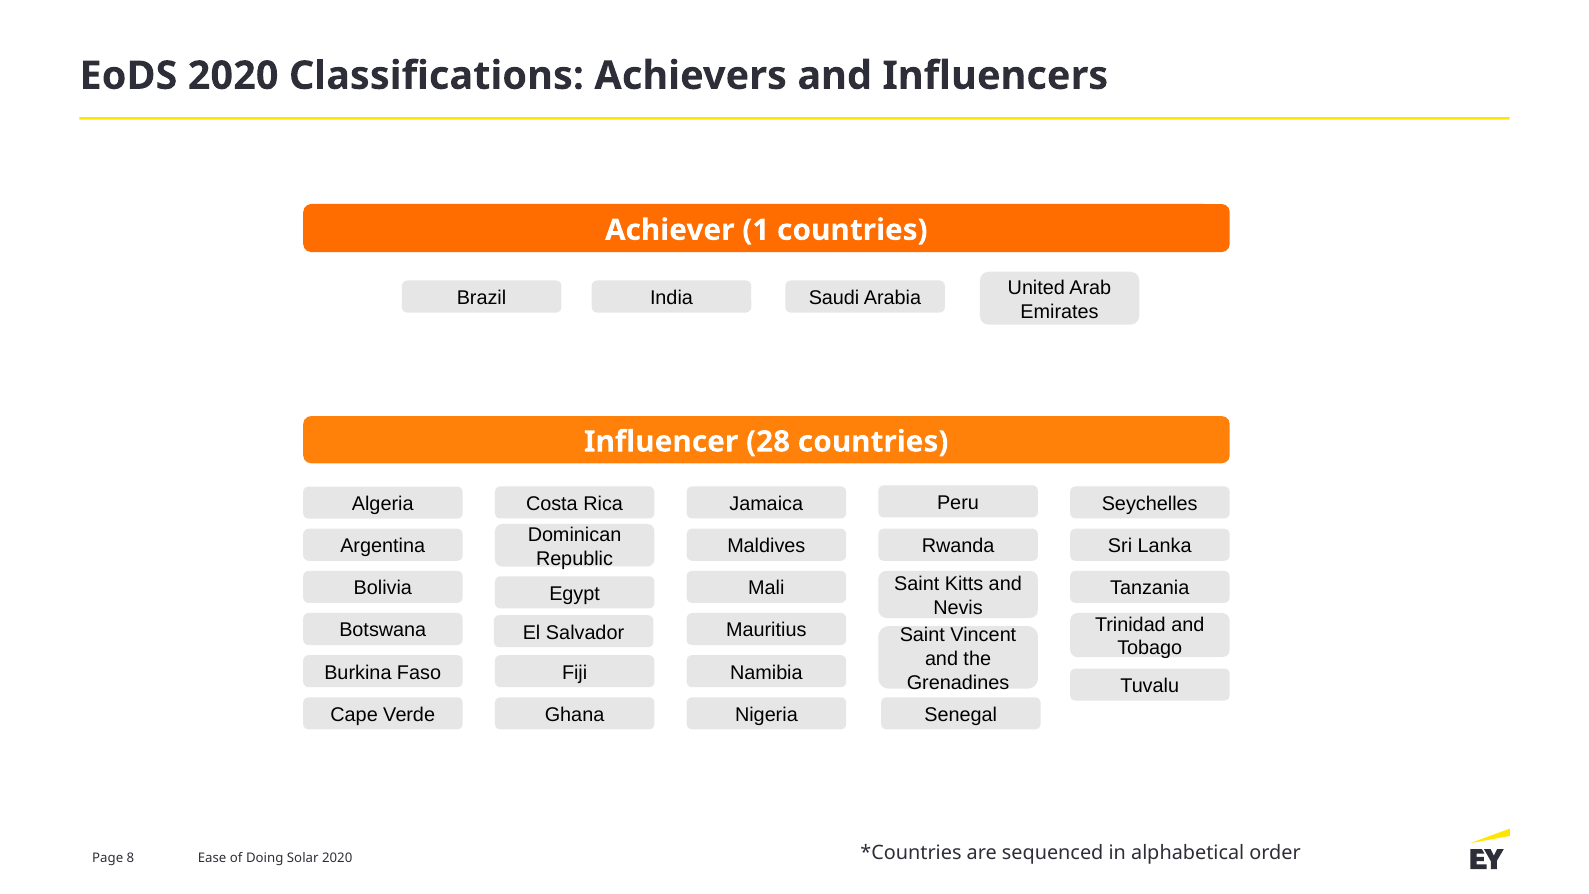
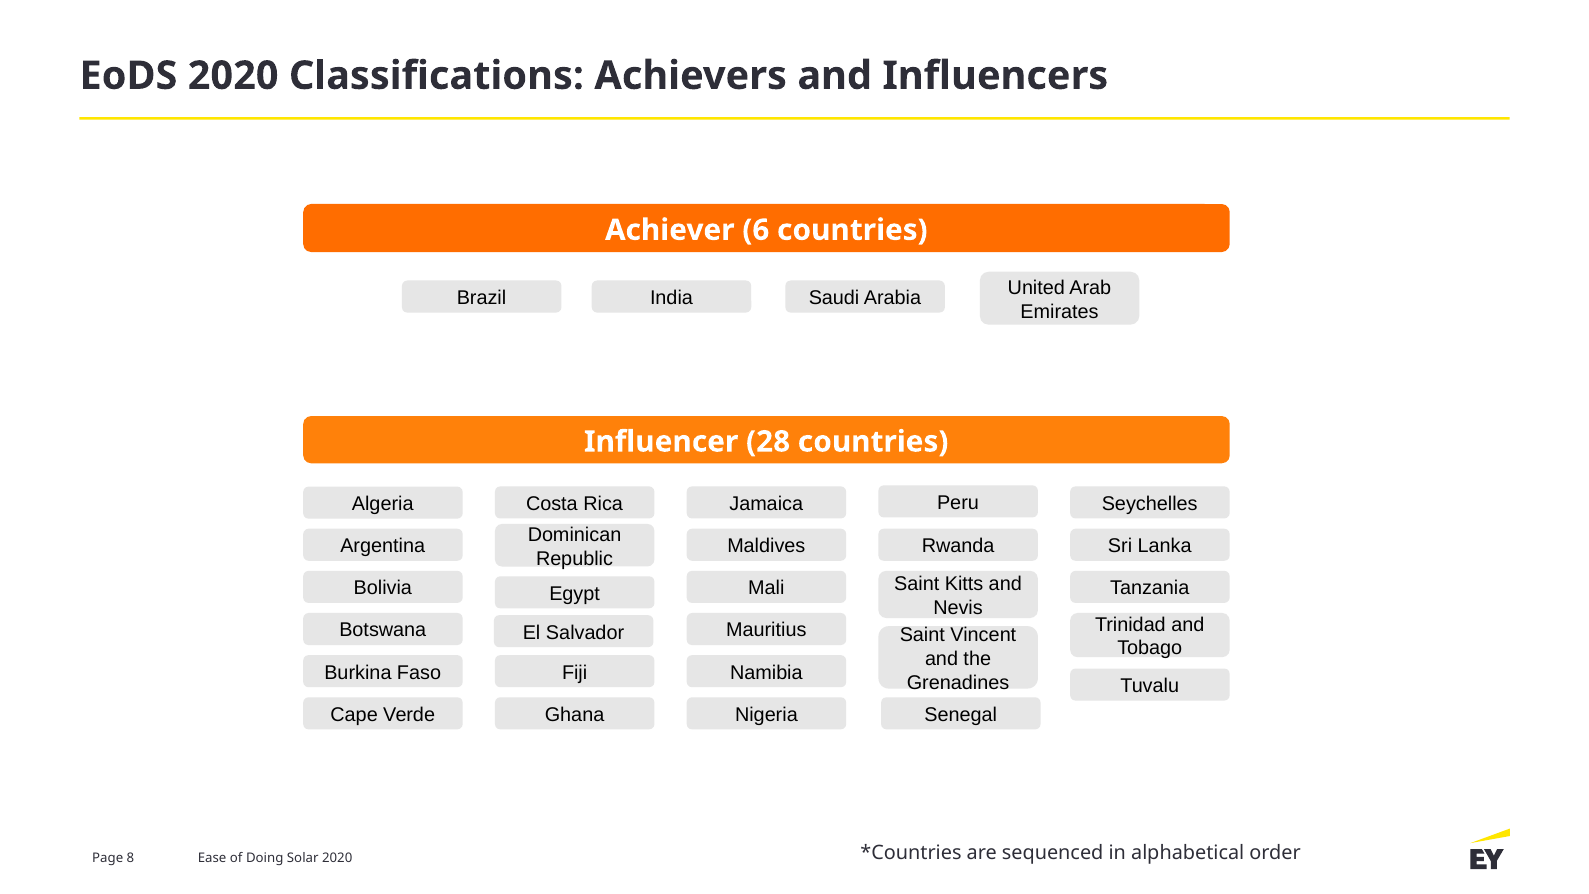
1: 1 -> 6 (756, 230)
